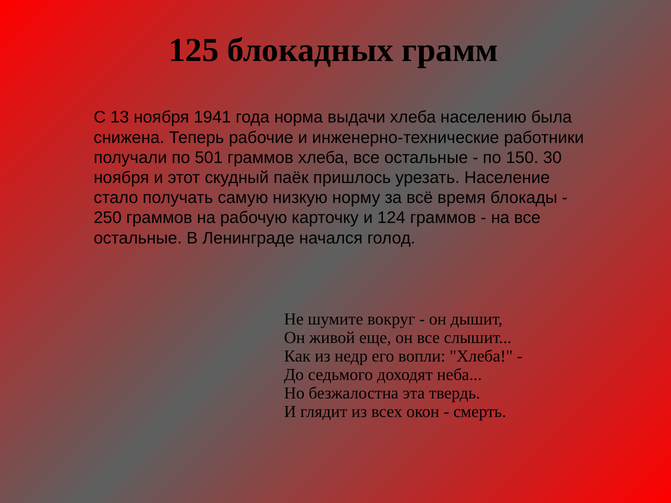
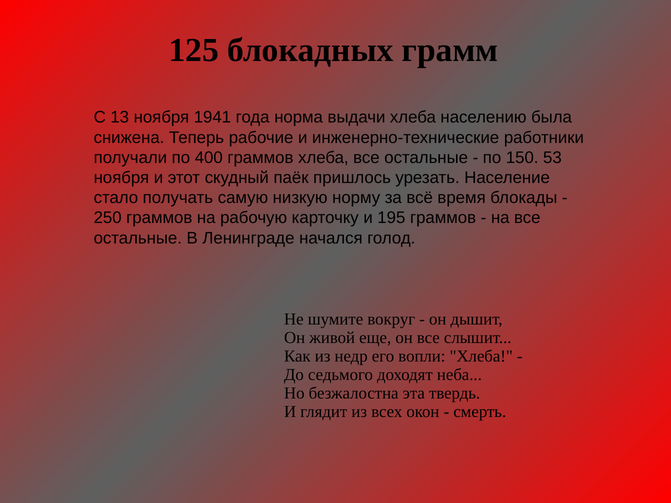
501: 501 -> 400 (209, 158)
30: 30 -> 53 (552, 158)
124: 124 -> 195 (391, 218)
